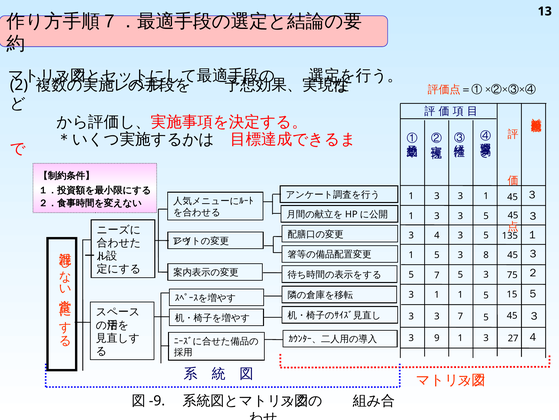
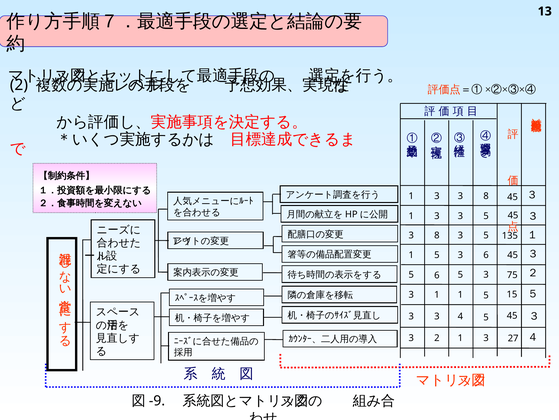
1 3 3 1: 1 -> 8 (486, 196)
4: 4 -> 8 (437, 235)
3 8: 8 -> 6 (486, 255)
5 7: 7 -> 6 (437, 275)
3 7: 7 -> 4 (460, 316)
3 9: 9 -> 2 (437, 337)
